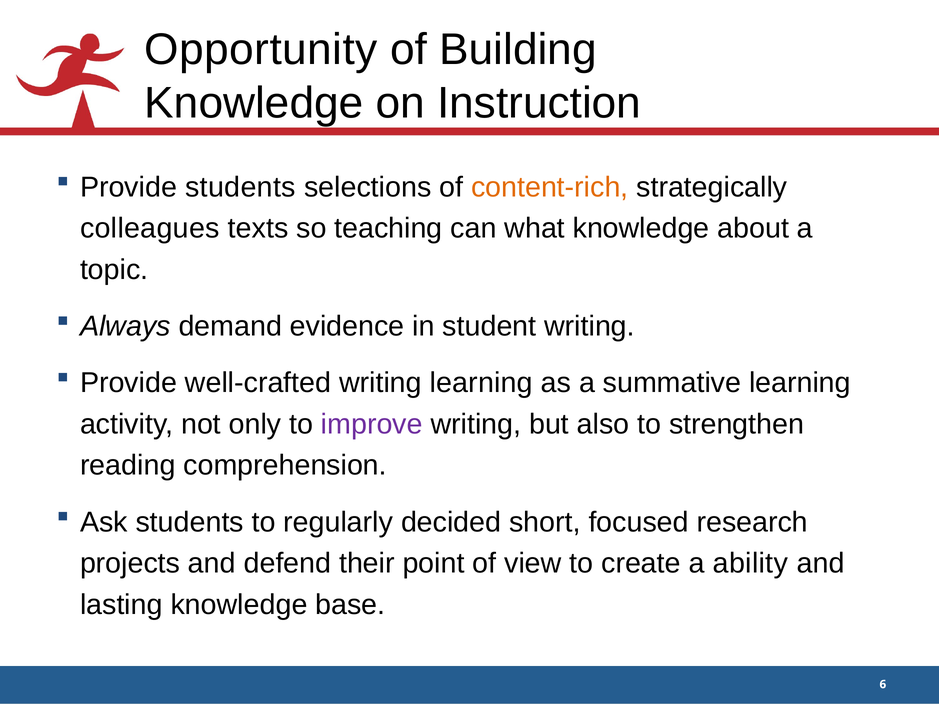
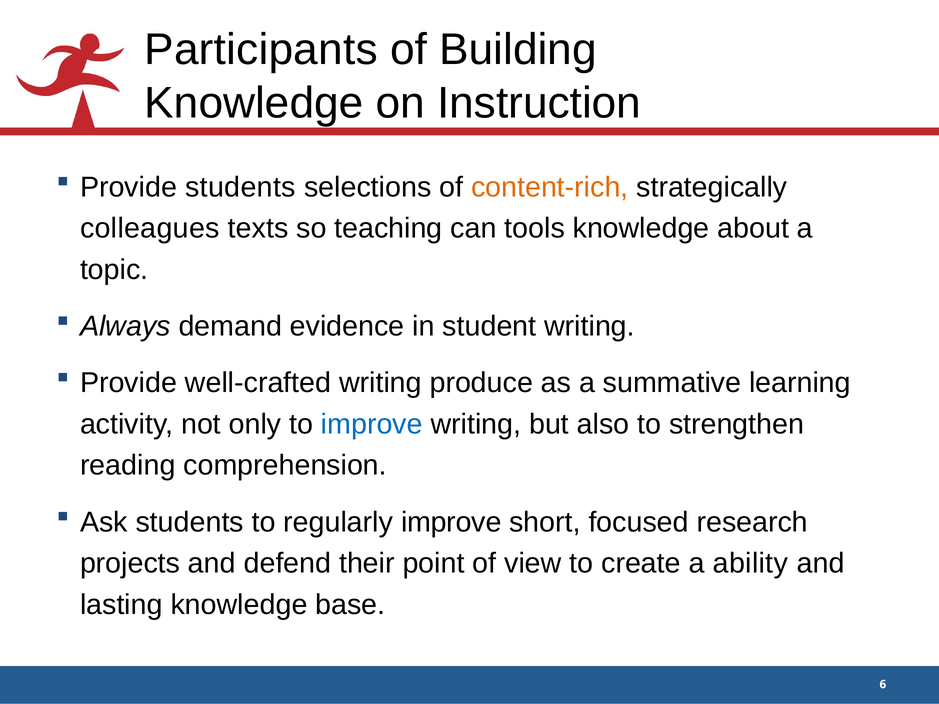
Opportunity: Opportunity -> Participants (261, 50)
what: what -> tools (535, 228)
writing learning: learning -> produce (481, 383)
improve colour: purple -> blue (372, 424)
regularly decided: decided -> improve (451, 522)
